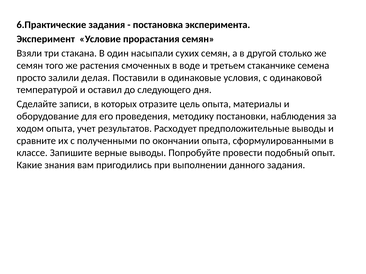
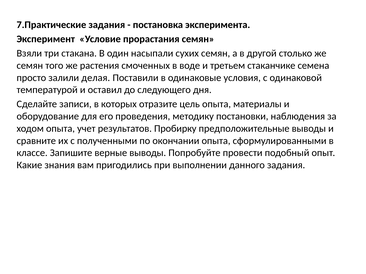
6.Практические: 6.Практические -> 7.Практические (51, 25)
Расходует: Расходует -> Пробирку (175, 129)
